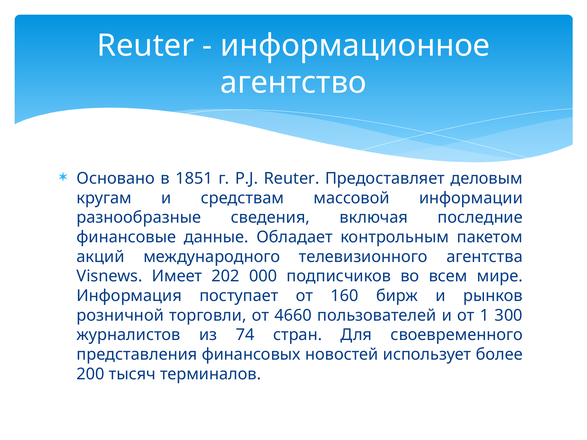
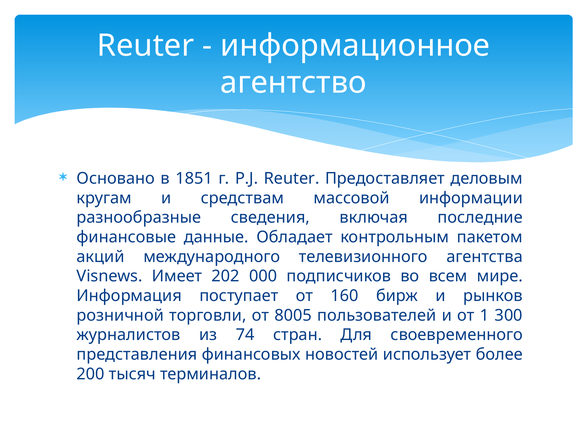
4660: 4660 -> 8005 (293, 316)
